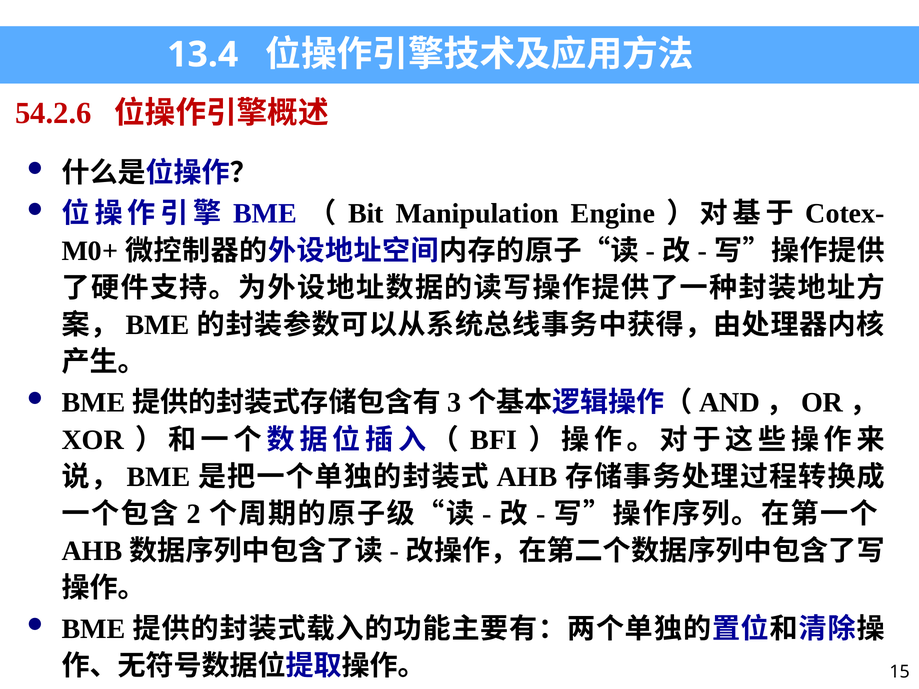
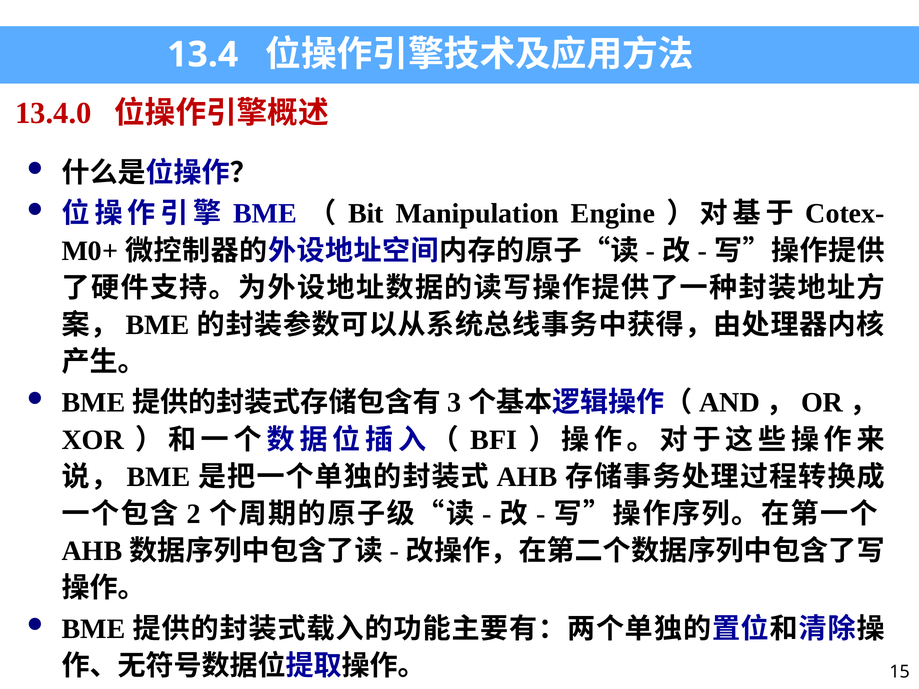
54.2.6: 54.2.6 -> 13.4.0 (53, 113)
